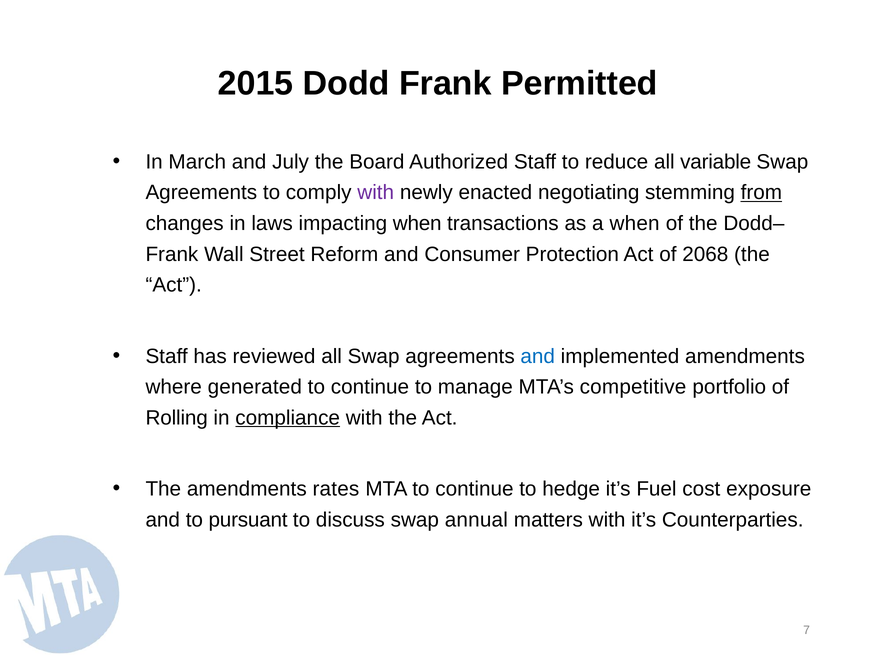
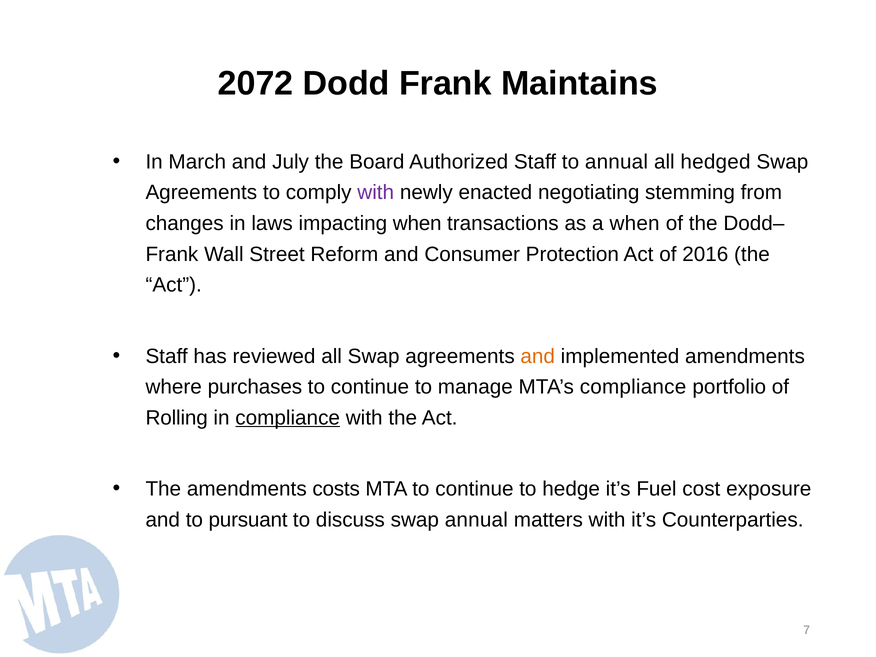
2015: 2015 -> 2072 (256, 83)
Permitted: Permitted -> Maintains (579, 83)
to reduce: reduce -> annual (616, 162)
variable: variable -> hedged (715, 162)
from underline: present -> none (761, 193)
2068: 2068 -> 2016 (705, 254)
and colour: blue -> orange (538, 356)
generated: generated -> purchases (255, 387)
MTA’s competitive: competitive -> compliance (633, 387)
rates: rates -> costs (336, 489)
